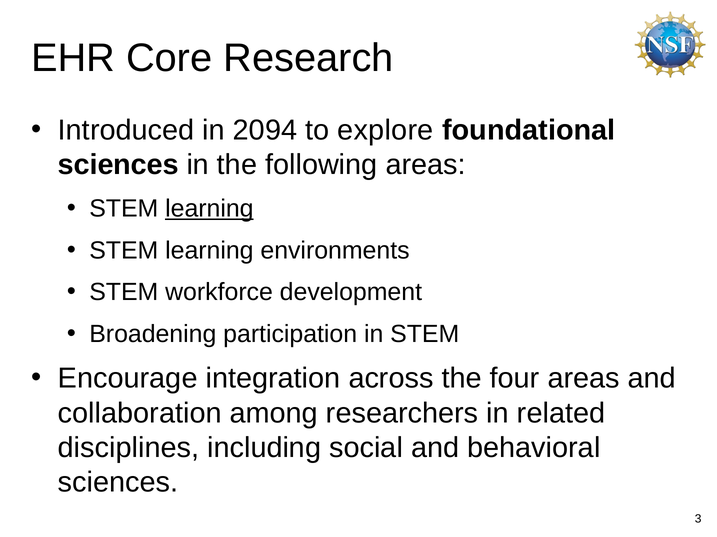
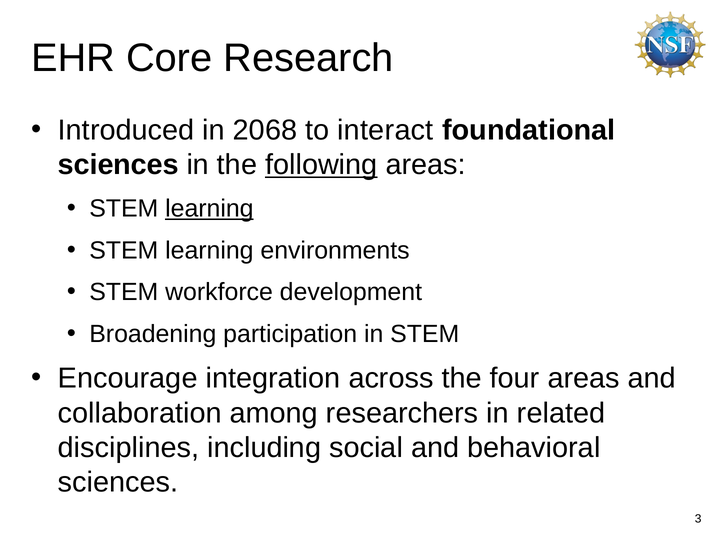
2094: 2094 -> 2068 (265, 130)
explore: explore -> interact (385, 130)
following underline: none -> present (321, 165)
